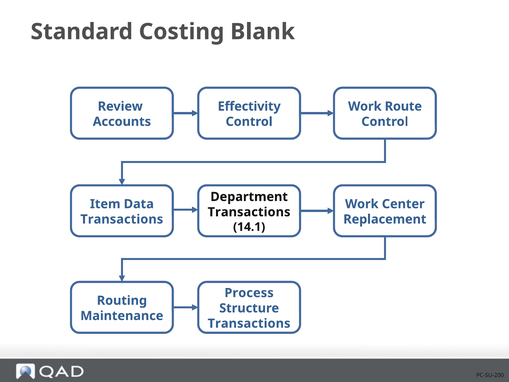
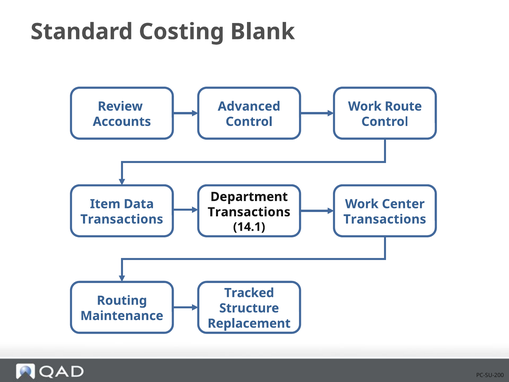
Effectivity: Effectivity -> Advanced (249, 106)
Replacement: Replacement -> Transactions (385, 219)
Process: Process -> Tracked (249, 293)
Transactions: Transactions -> Replacement (249, 323)
